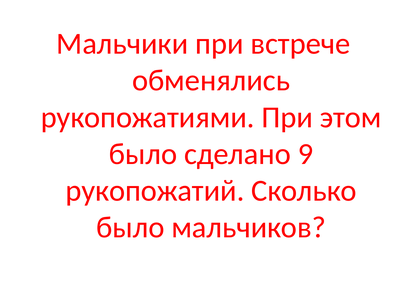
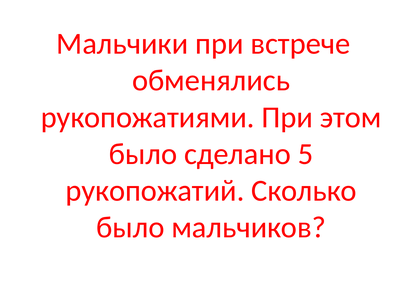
9: 9 -> 5 (305, 154)
